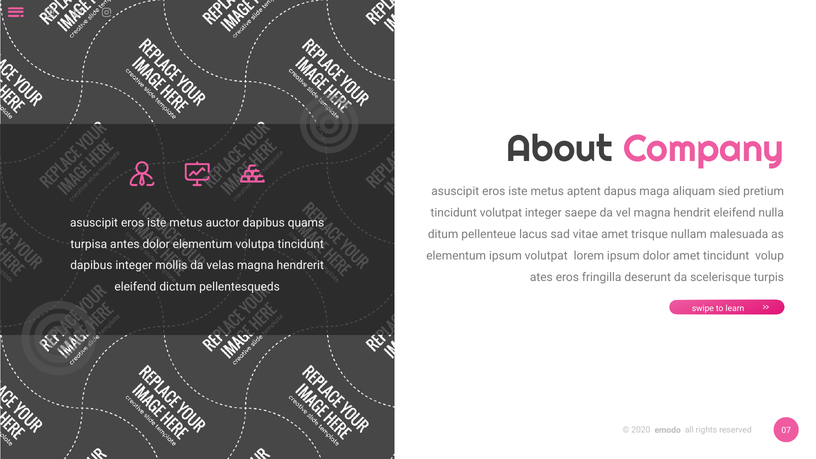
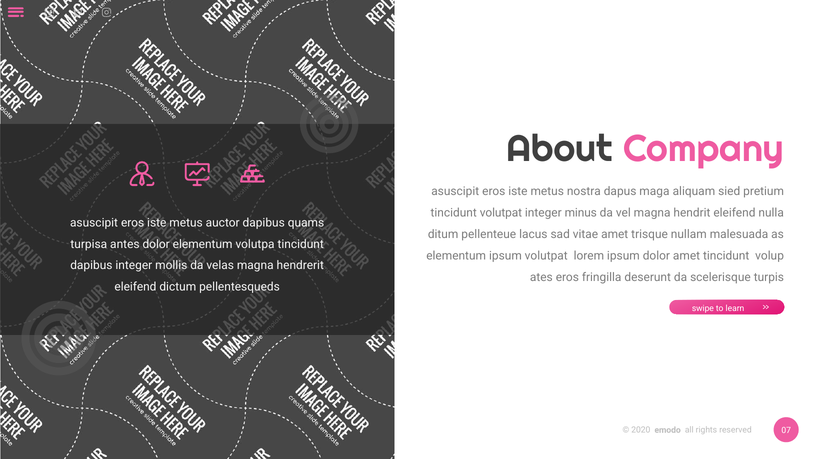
aptent: aptent -> nostra (584, 191)
saepe: saepe -> minus (581, 213)
